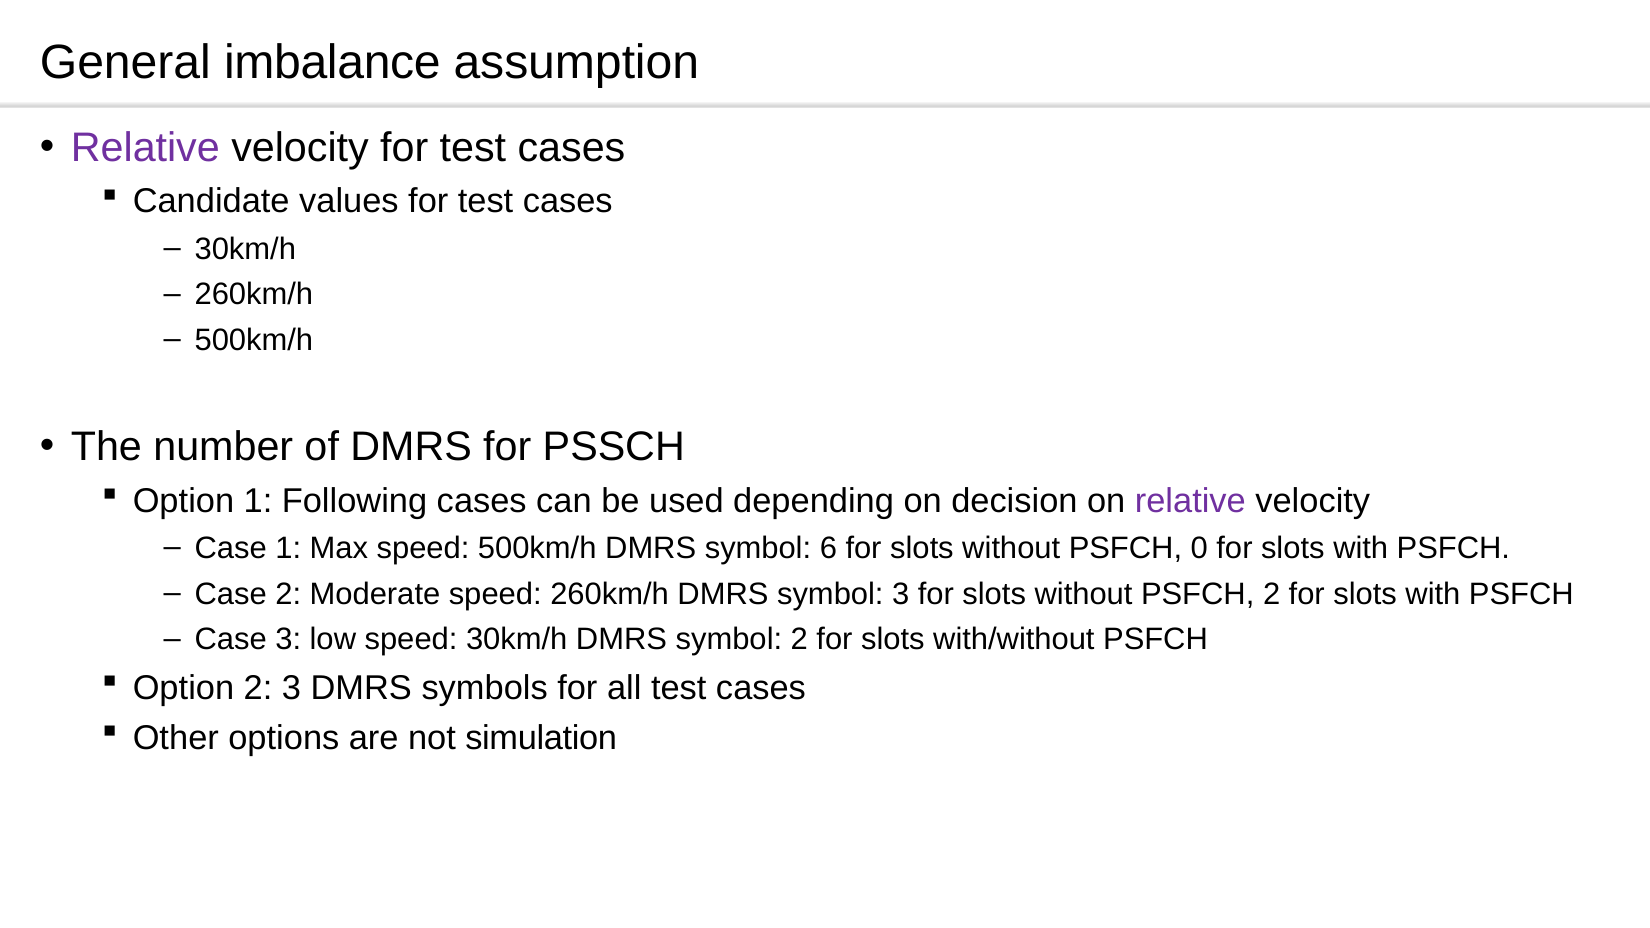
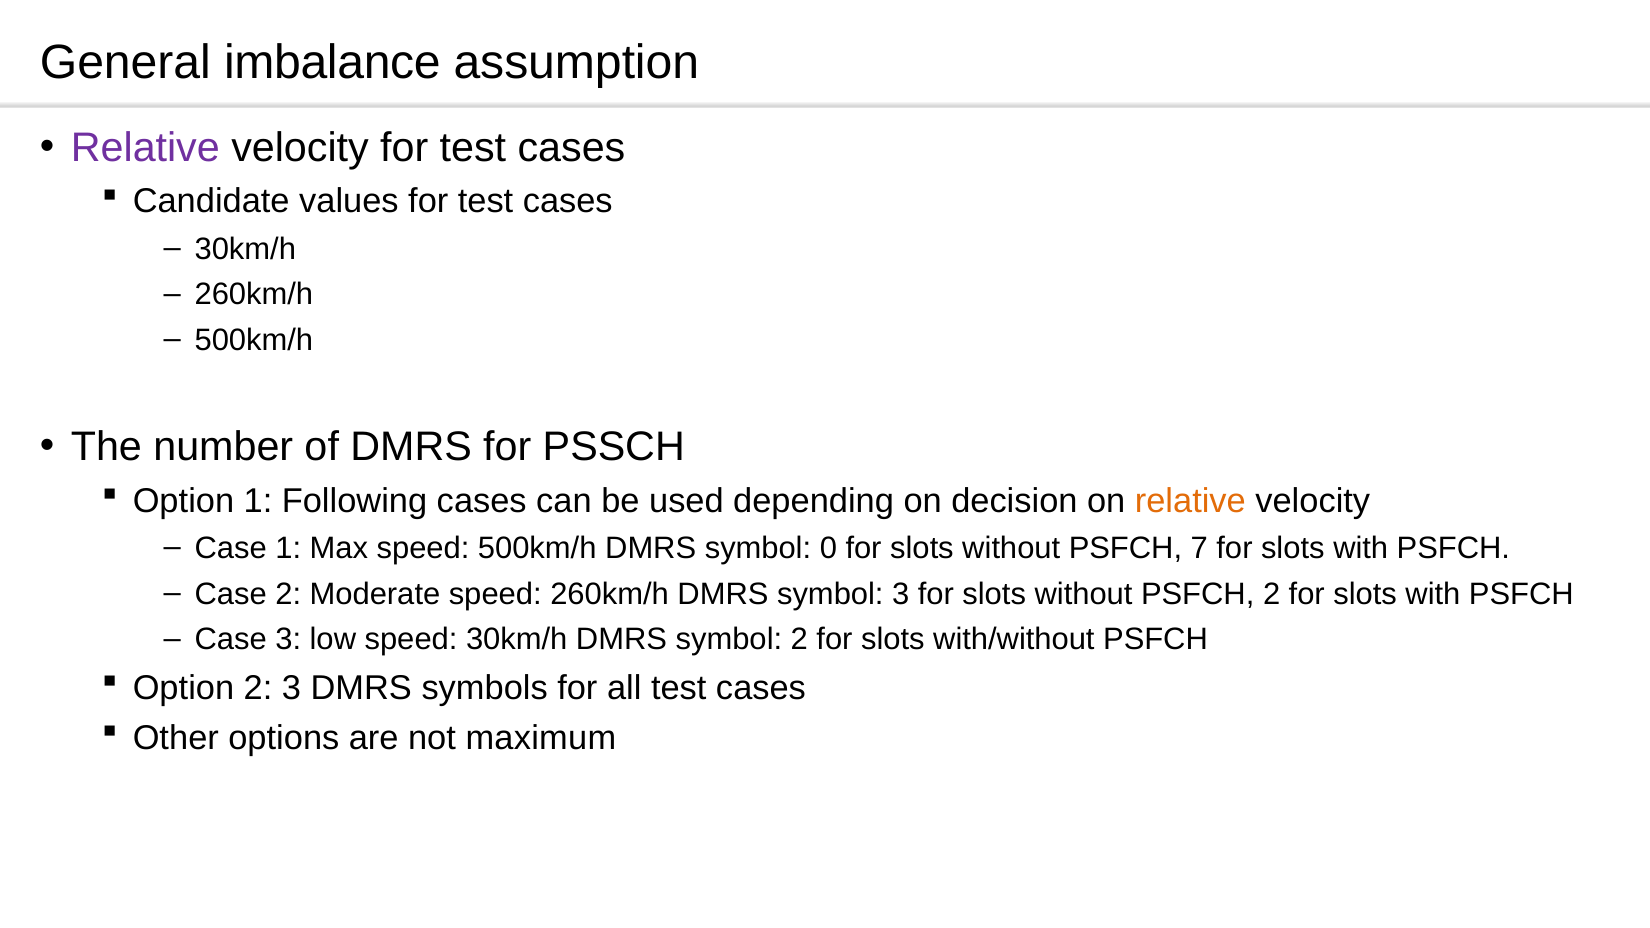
relative colour: purple -> orange (1190, 501)
6: 6 -> 0 (828, 548)
0: 0 -> 7 (1199, 548)
simulation: simulation -> maximum (541, 738)
